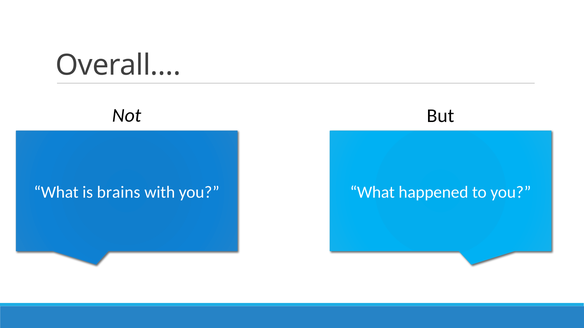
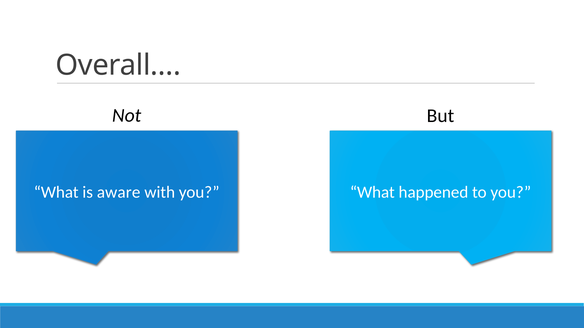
brains: brains -> aware (119, 192)
